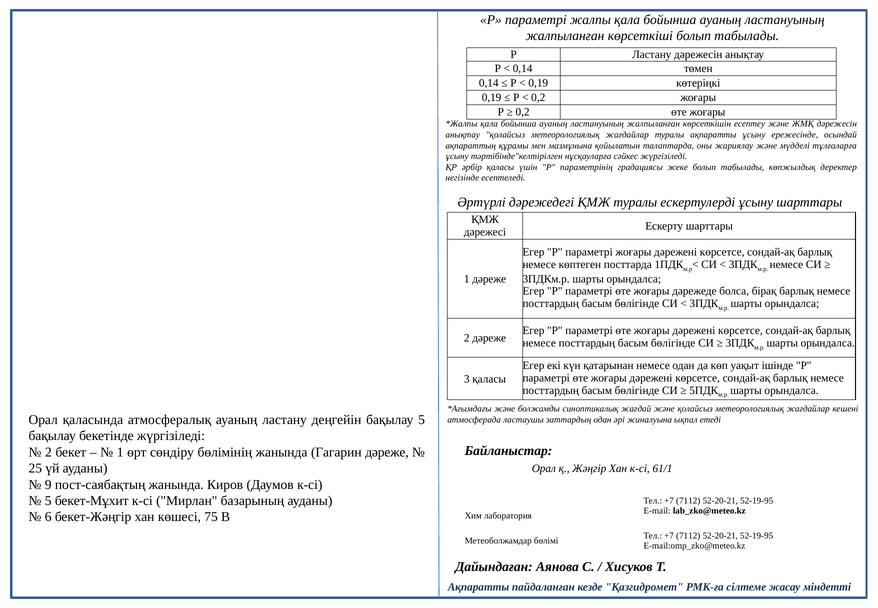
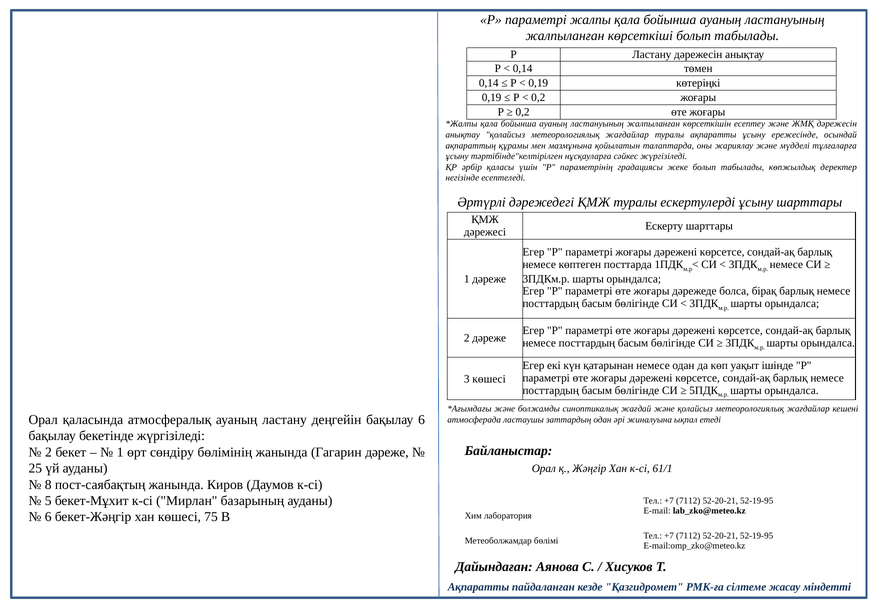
3 қаласы: қаласы -> көшесі (489, 379)
бақылау 5: 5 -> 6 (422, 420)
9: 9 -> 8 (48, 484)
